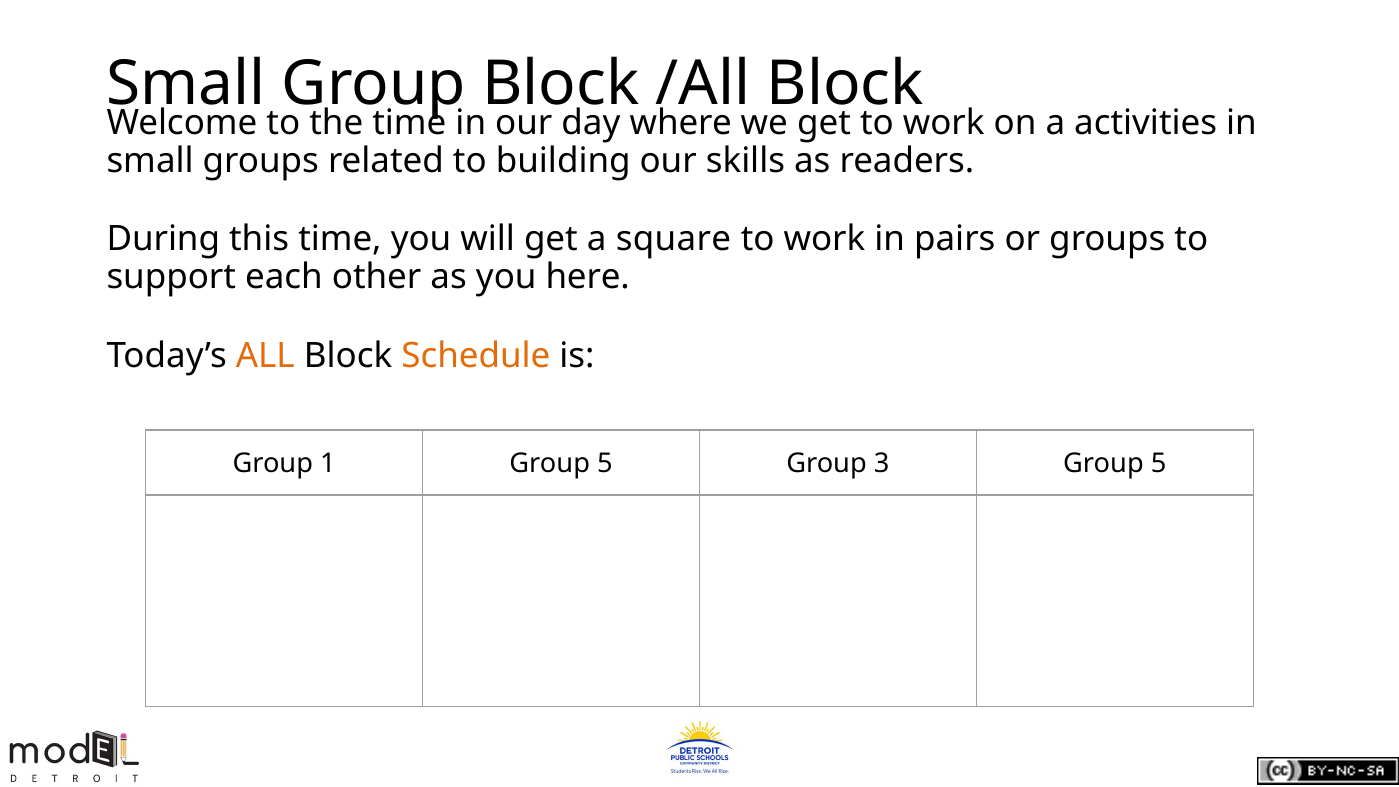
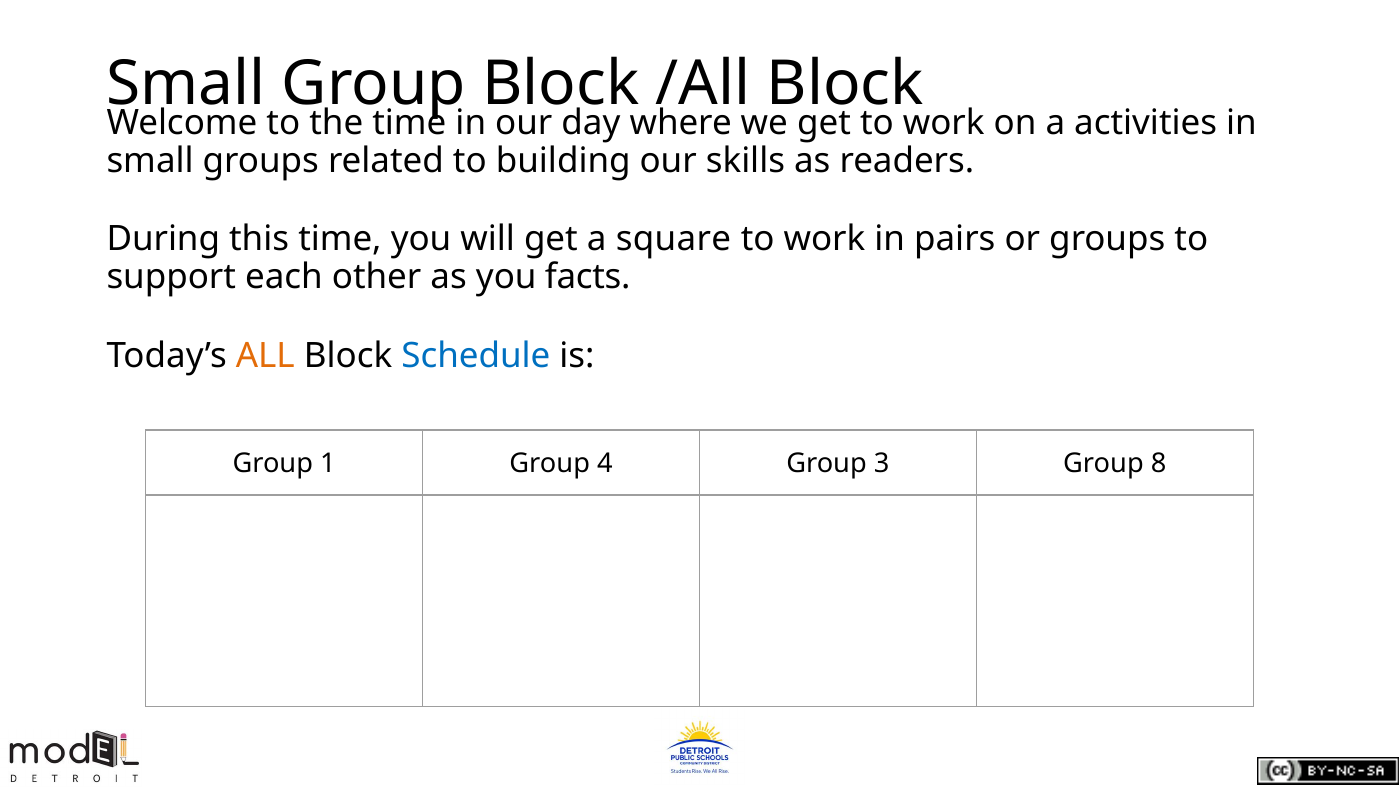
here: here -> facts (588, 277)
Schedule colour: orange -> blue (476, 356)
1 Group 5: 5 -> 4 (605, 464)
3 Group 5: 5 -> 8 (1159, 464)
